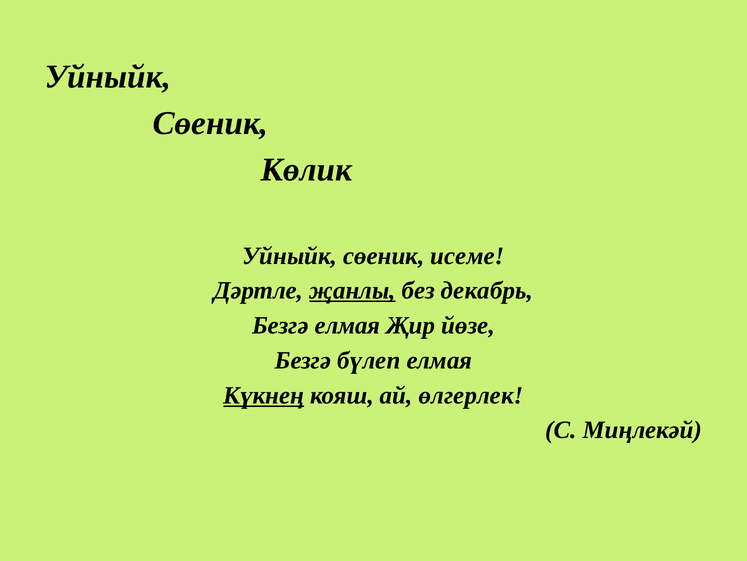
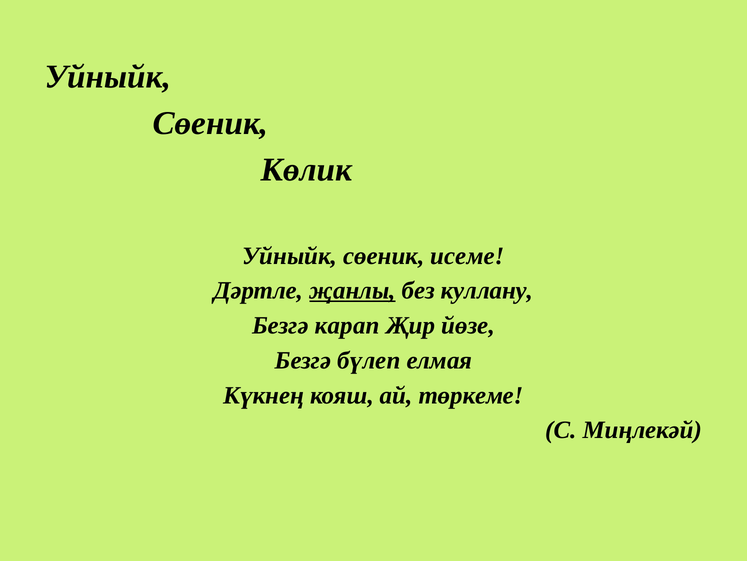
декабрь: декабрь -> куллану (487, 290)
Безгә елмая: елмая -> карап (347, 325)
Күкнең underline: present -> none (264, 395)
өлгерлек: өлгерлек -> төркеме (471, 395)
